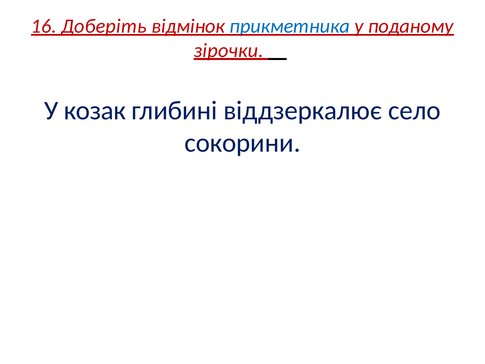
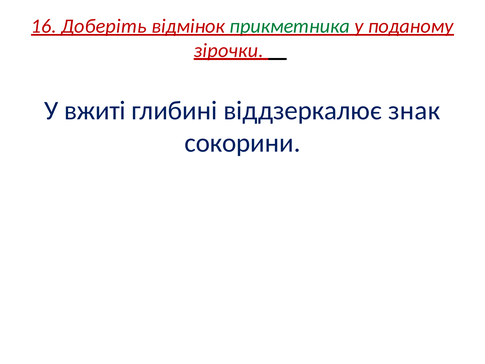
прикметника colour: blue -> green (290, 26)
козак: козак -> вжиті (95, 111)
село: село -> знак (414, 111)
